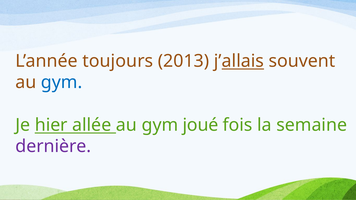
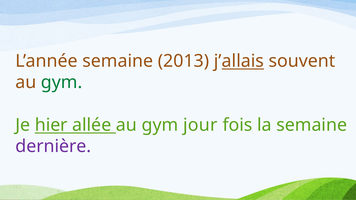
L’année toujours: toujours -> semaine (118, 61)
gym colour: blue -> green (62, 82)
joué: joué -> jour (200, 125)
